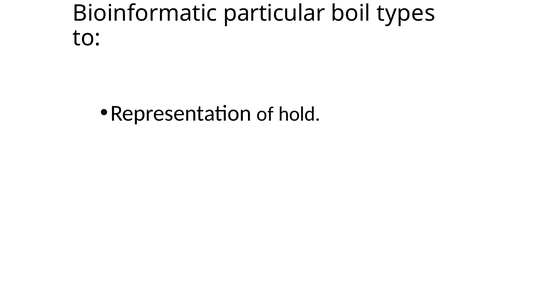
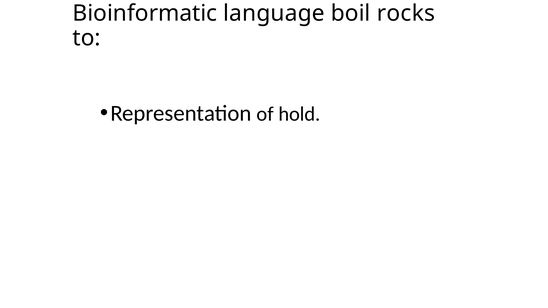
particular: particular -> language (274, 13)
types: types -> rocks (406, 13)
